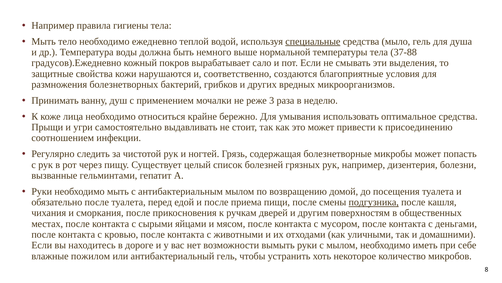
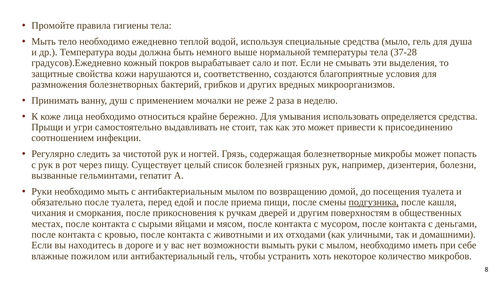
Например: Например -> Промойте (53, 25)
специальные underline: present -> none (313, 41)
37-88: 37-88 -> 37-28 (404, 52)
3: 3 -> 2 (272, 100)
оптимальное: оптимальное -> определяется (409, 116)
